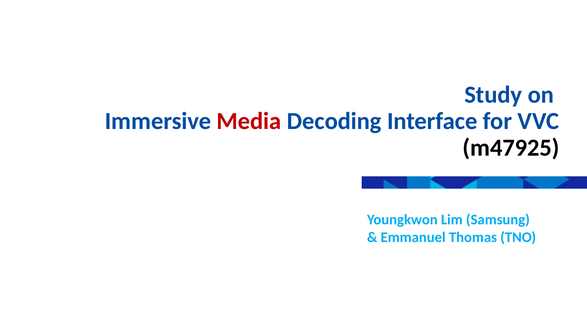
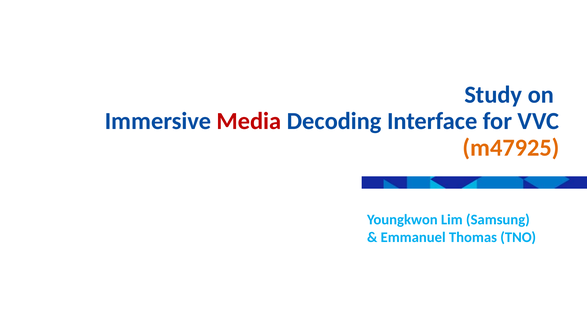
m47925 colour: black -> orange (511, 148)
